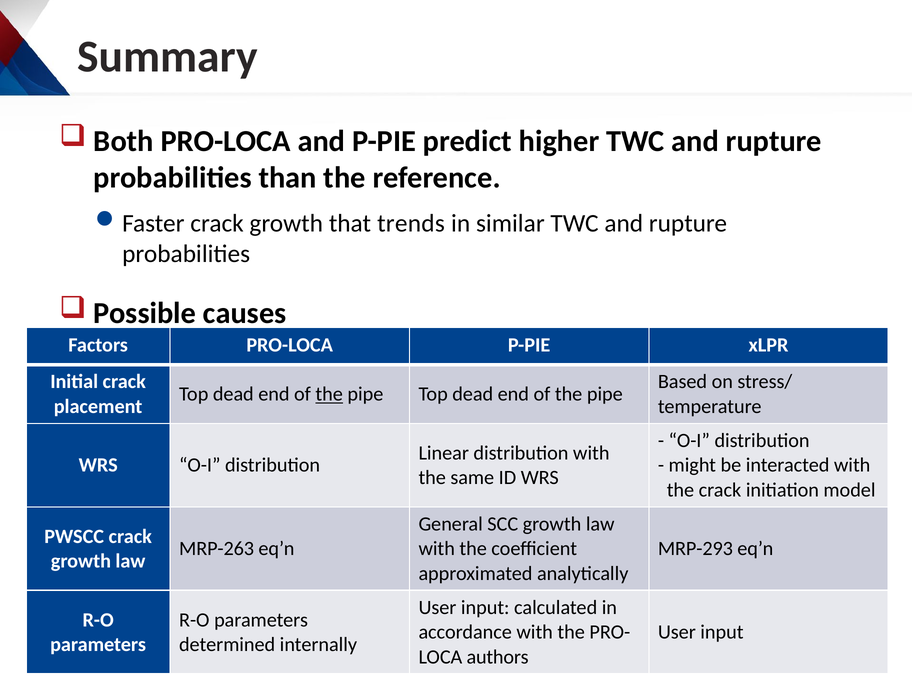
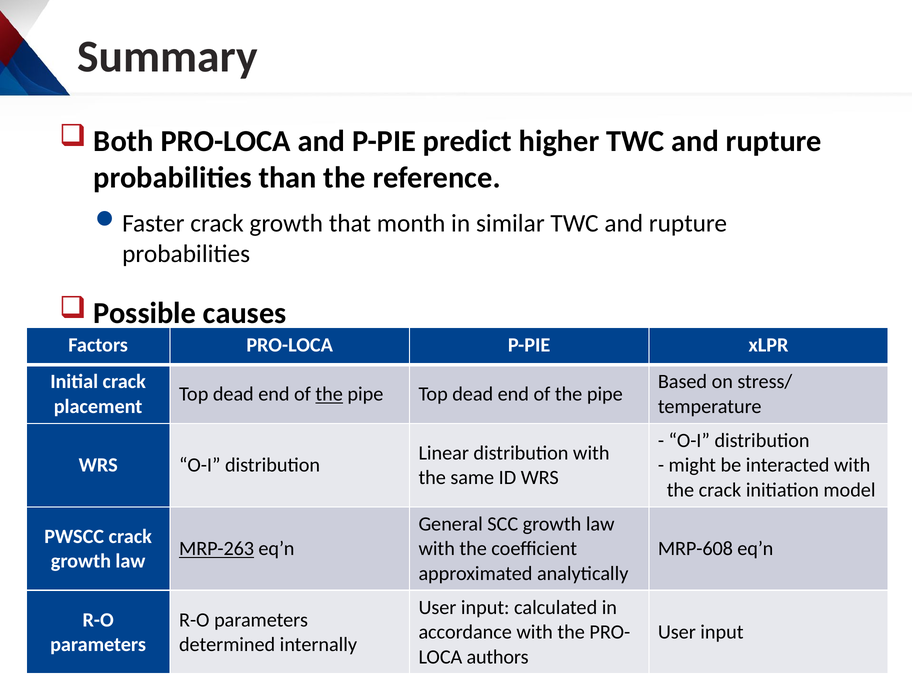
trends: trends -> month (411, 224)
MRP-263 underline: none -> present (217, 549)
MRP-293: MRP-293 -> MRP-608 (695, 549)
